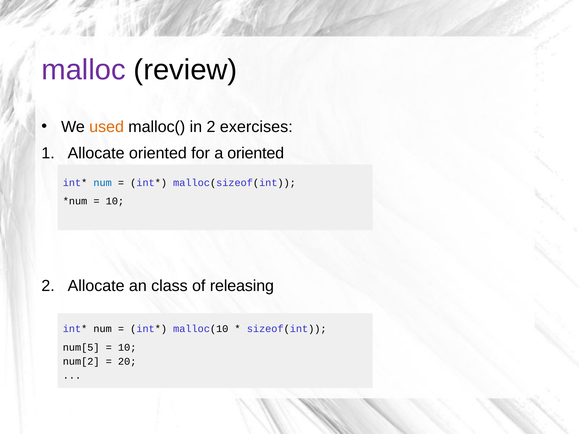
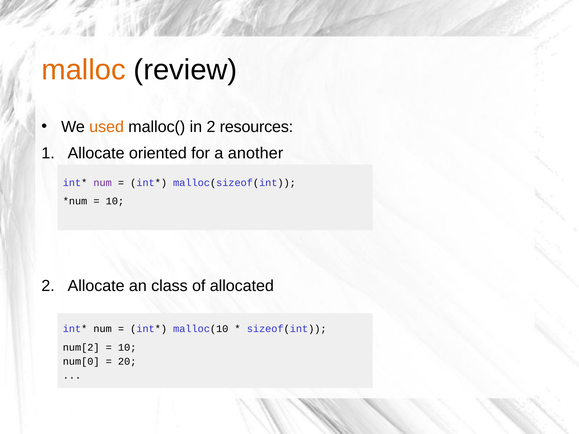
malloc colour: purple -> orange (84, 70)
exercises: exercises -> resources (256, 127)
a oriented: oriented -> another (256, 153)
num colour: blue -> purple (103, 183)
releasing: releasing -> allocated (242, 286)
num[5: num[5 -> num[2 (81, 348)
num[2: num[2 -> num[0 (81, 362)
